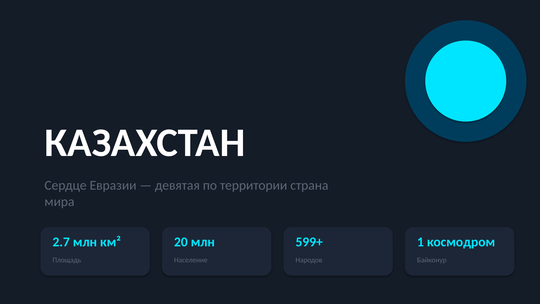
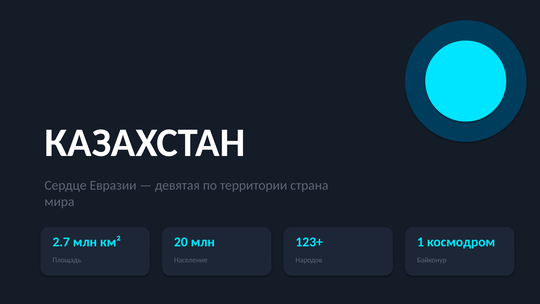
599+: 599+ -> 123+ (309, 242)
